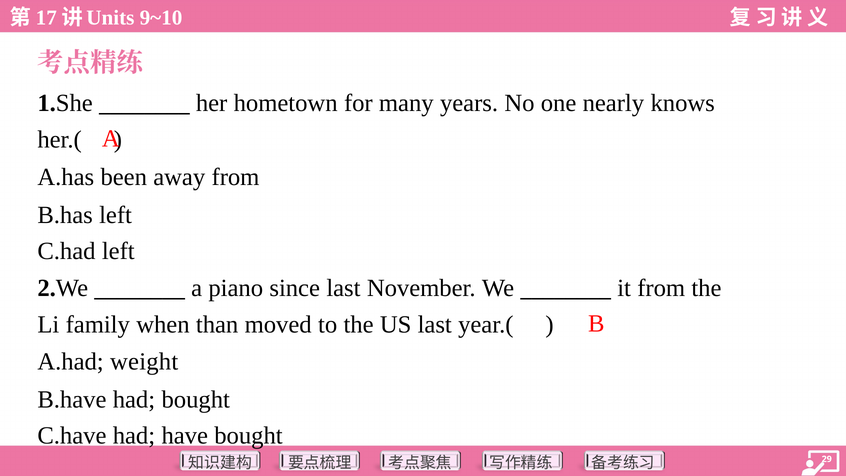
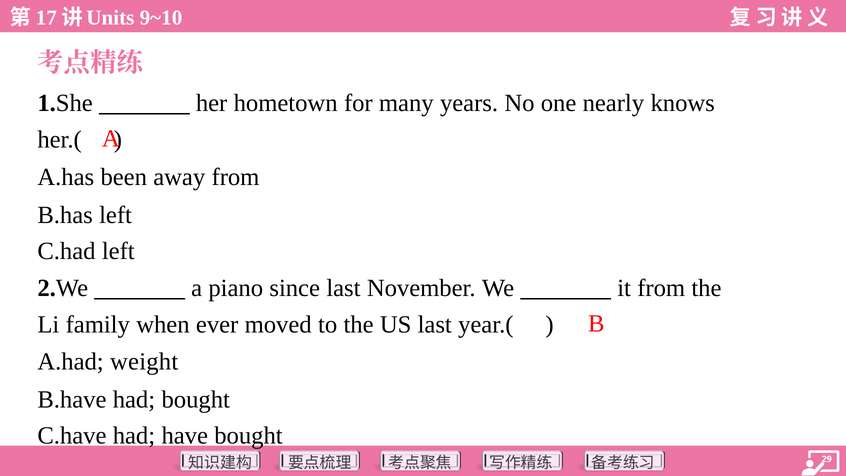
than: than -> ever (217, 324)
